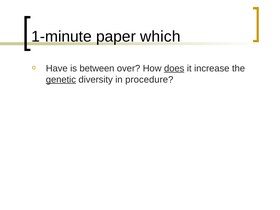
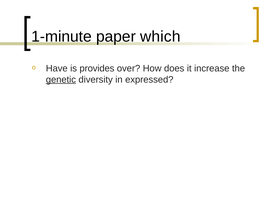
between: between -> provides (97, 68)
does underline: present -> none (174, 68)
procedure: procedure -> expressed (149, 80)
